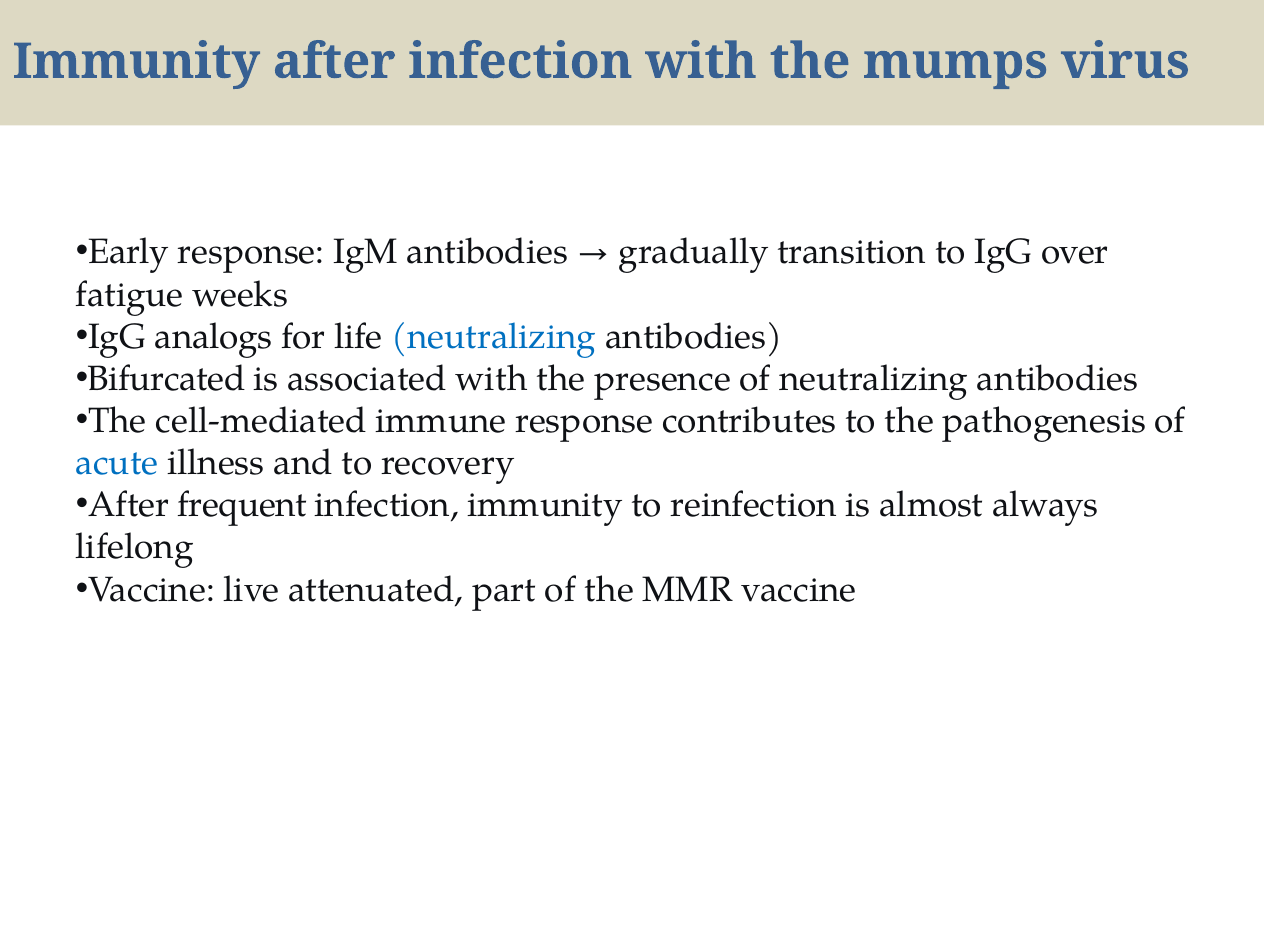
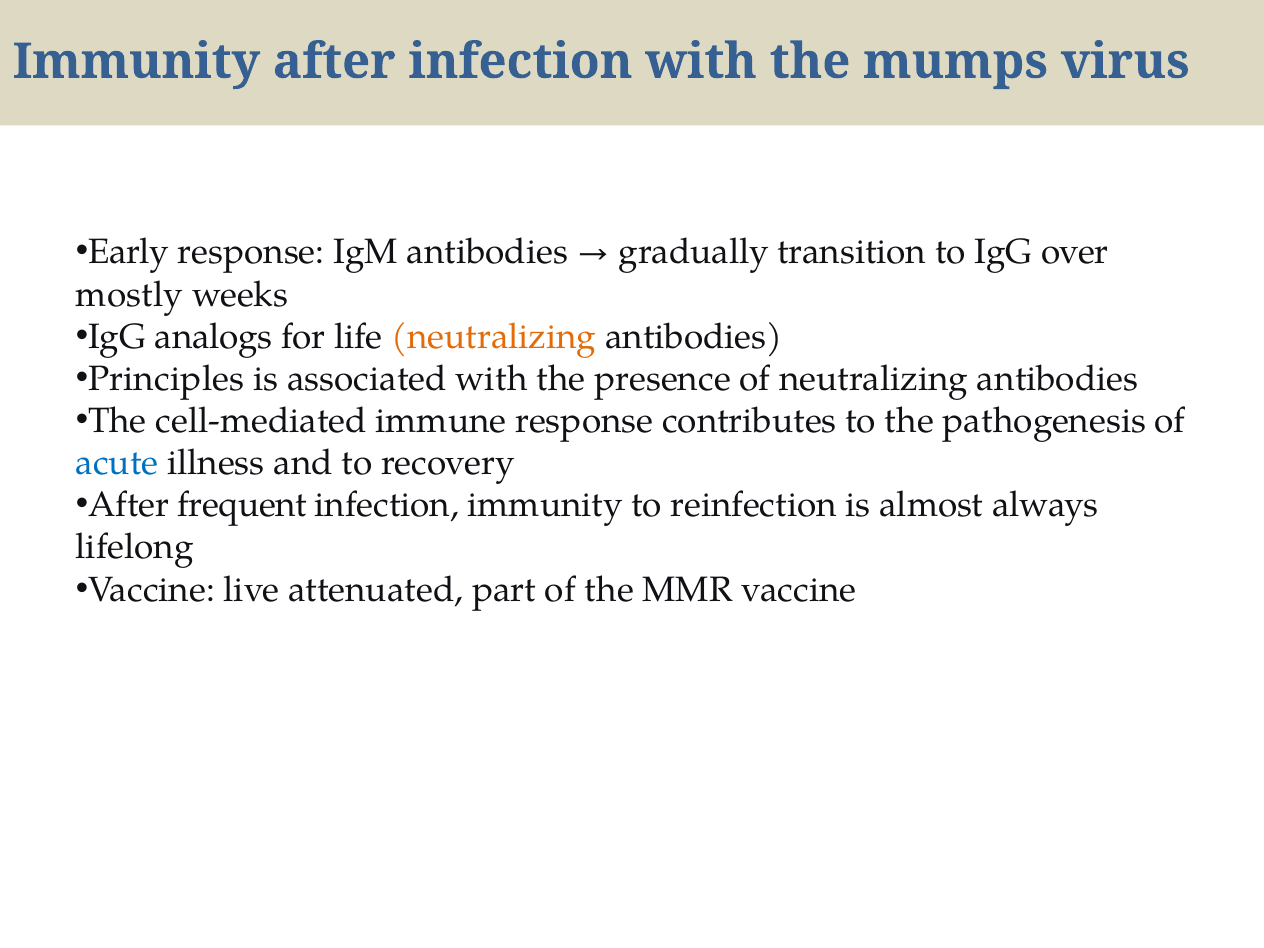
fatigue: fatigue -> mostly (130, 295)
neutralizing colour: blue -> orange (494, 337)
Bifurcated: Bifurcated -> Principles (166, 379)
